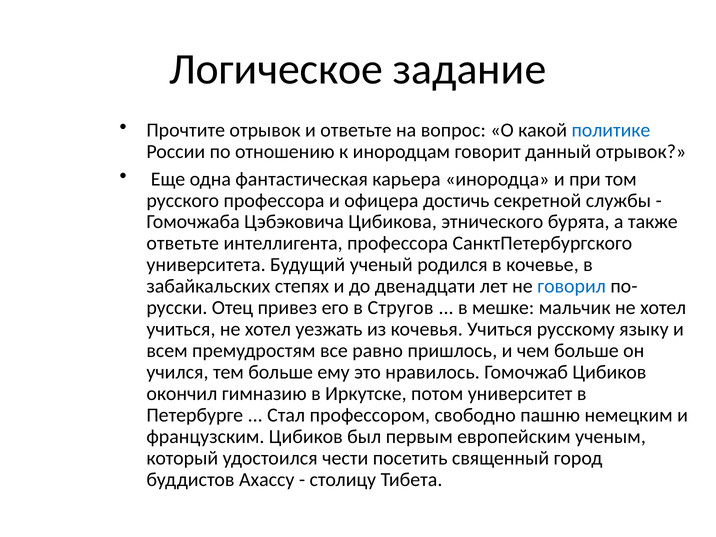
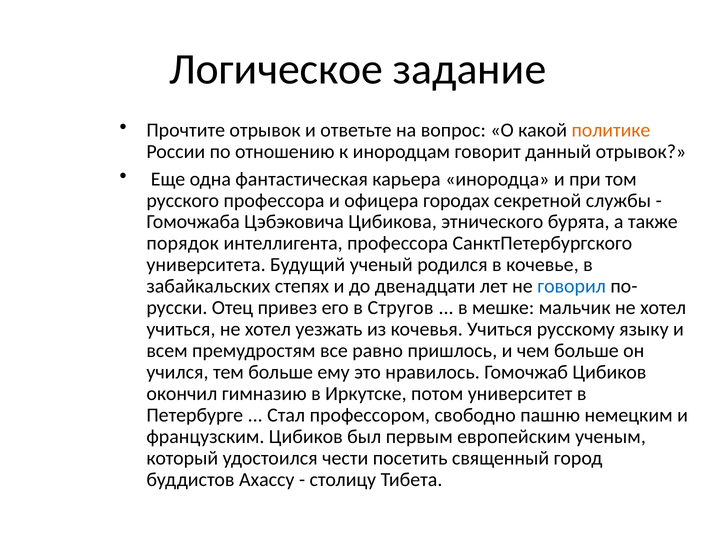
политике colour: blue -> orange (611, 130)
достичь: достичь -> городах (456, 200)
ответьте: ответьте -> порядок (183, 243)
